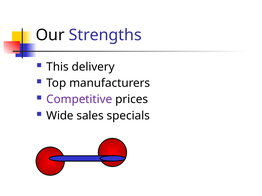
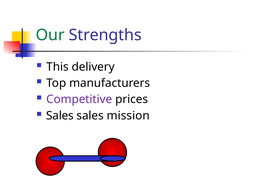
Our colour: black -> green (50, 35)
Wide: Wide -> Sales (60, 116)
specials: specials -> mission (128, 116)
